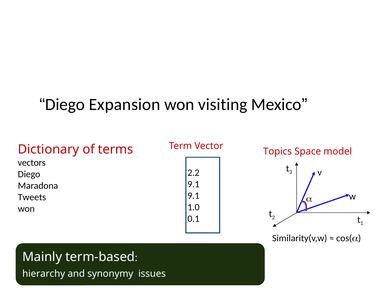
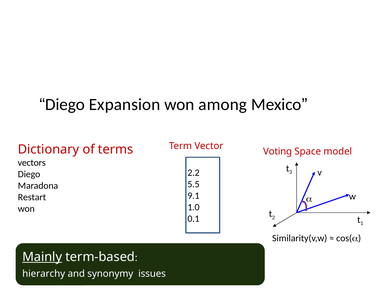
visiting: visiting -> among (223, 104)
Topics: Topics -> Voting (278, 152)
9.1: 9.1 -> 5.5 (193, 184)
Tweets: Tweets -> Restart (32, 197)
Mainly underline: none -> present (42, 257)
